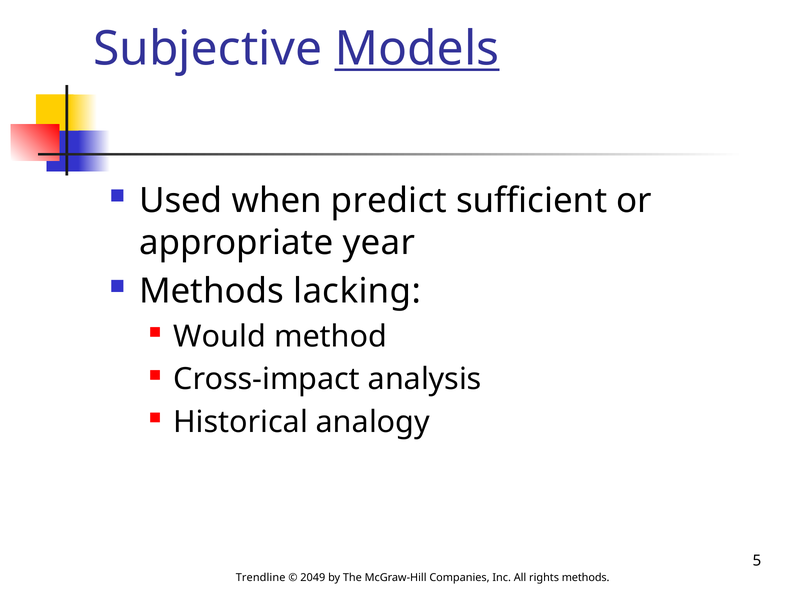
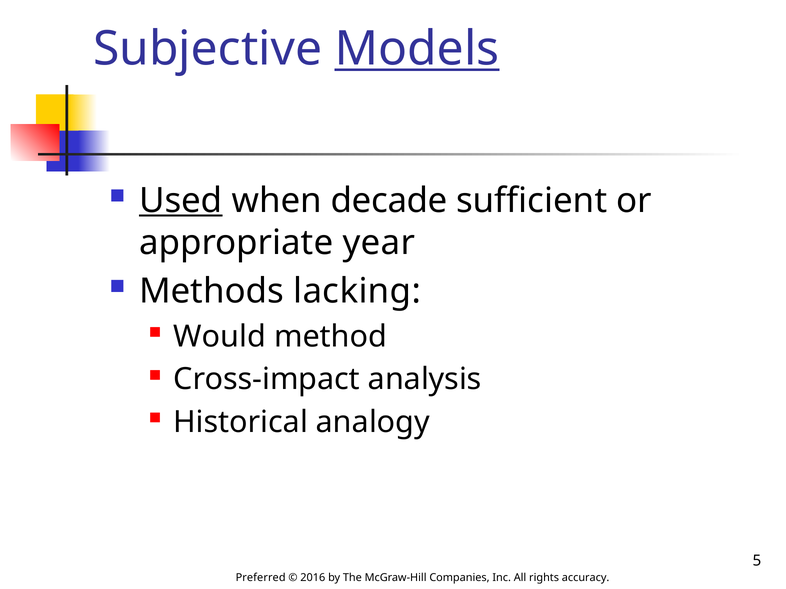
Used underline: none -> present (181, 201)
predict: predict -> decade (389, 201)
Trendline: Trendline -> Preferred (261, 578)
2049: 2049 -> 2016 (313, 578)
rights methods: methods -> accuracy (586, 578)
